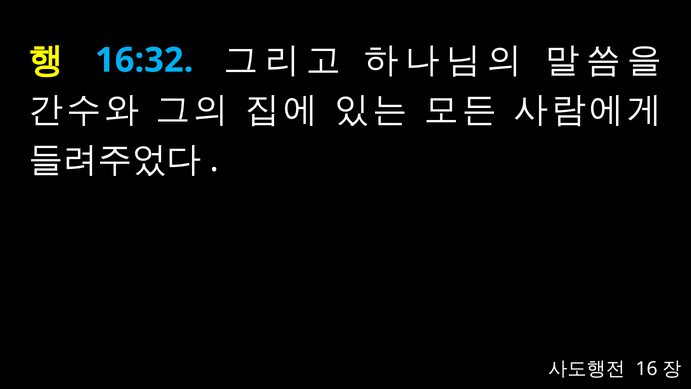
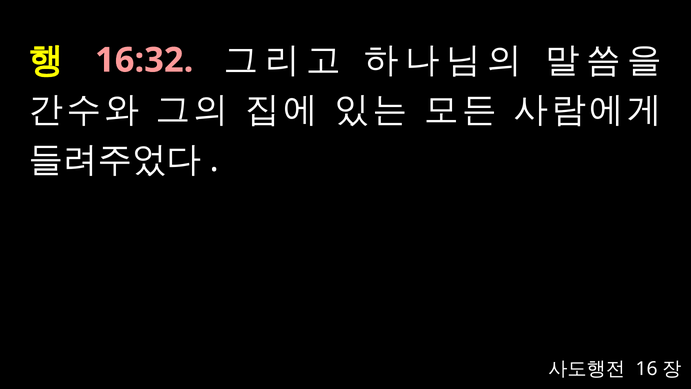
16:32 colour: light blue -> pink (144, 60)
